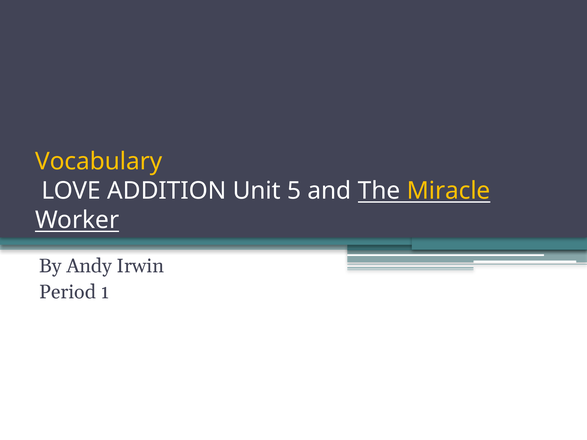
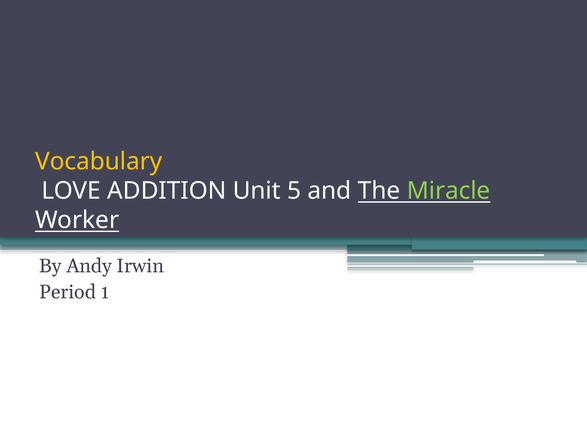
Miracle colour: yellow -> light green (449, 191)
